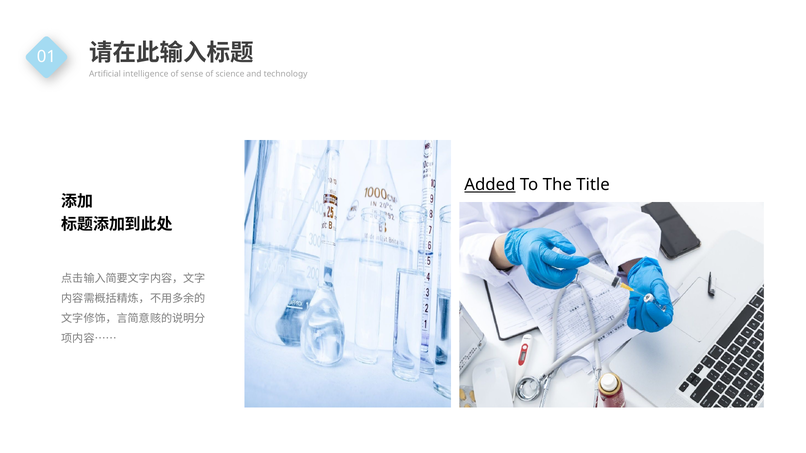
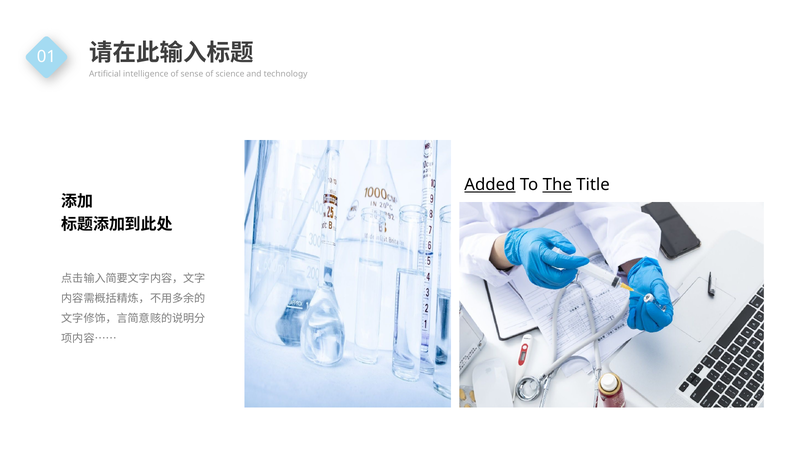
The underline: none -> present (557, 185)
